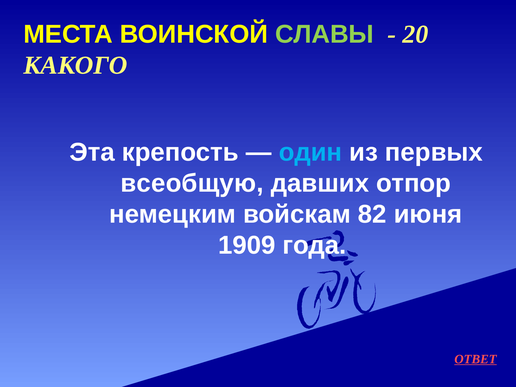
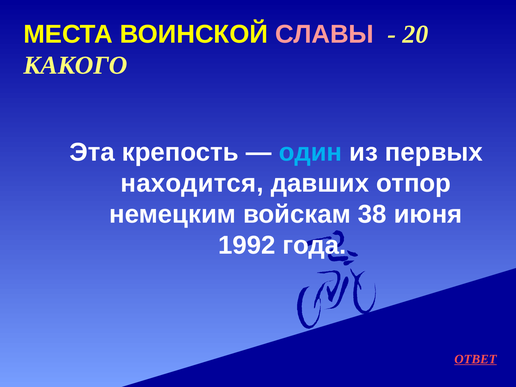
СЛАВЫ colour: light green -> pink (325, 34)
всеобщую: всеобщую -> находится (192, 183)
82: 82 -> 38 (372, 214)
1909: 1909 -> 1992 (247, 245)
